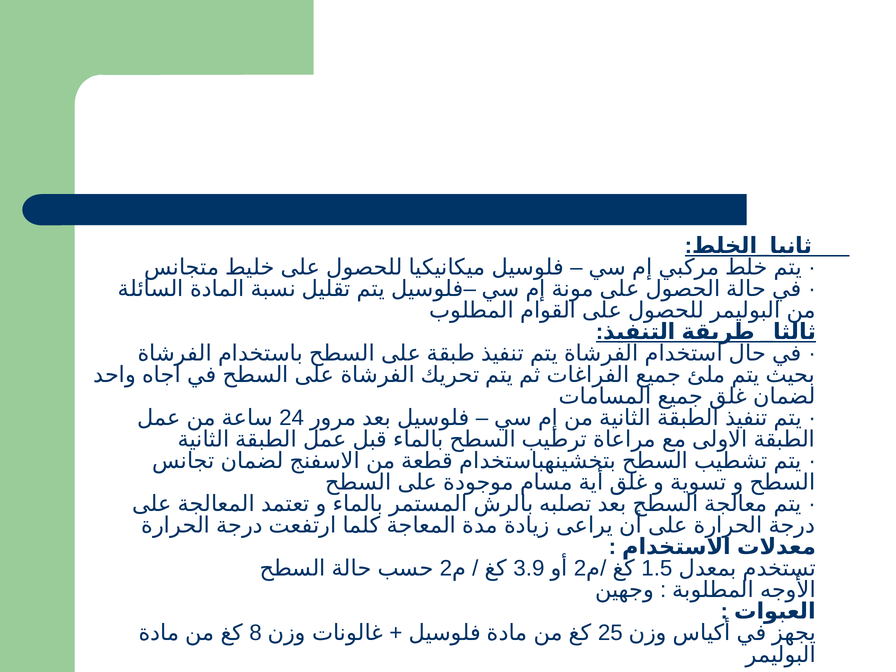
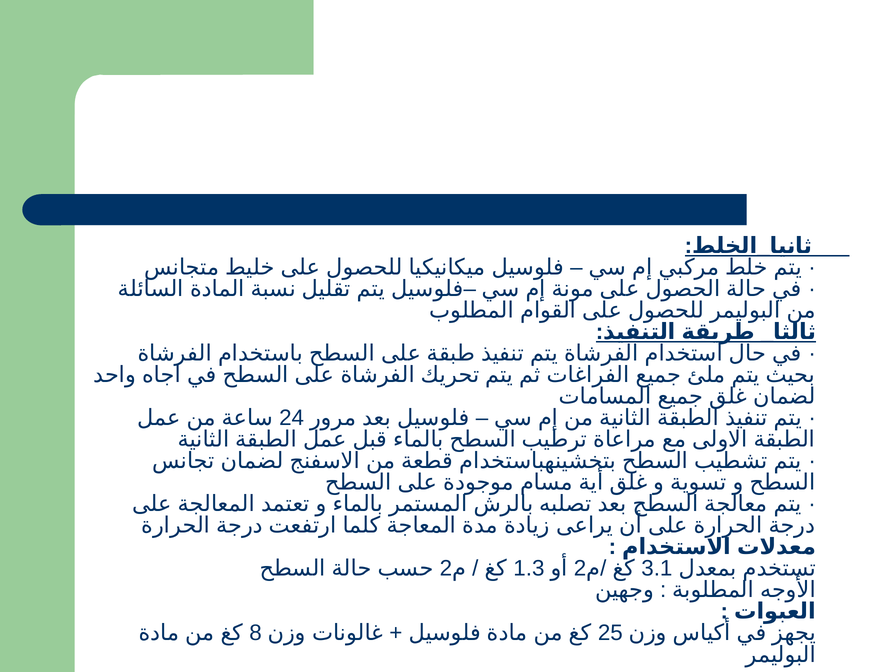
3.9: 3.9 -> 1.3 (529, 569)
1.5: 1.5 -> 3.1 (657, 569)
